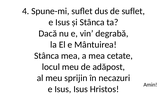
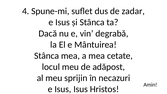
de suflet: suflet -> zadar (133, 11)
